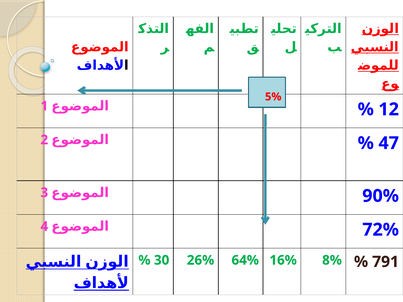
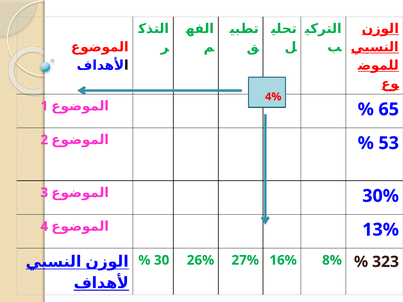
5%: 5% -> 4% (273, 97)
12: 12 -> 65 (389, 109)
47: 47 -> 53 (389, 143)
90%: 90% -> 30% (381, 196)
72%: 72% -> 13% (381, 230)
64%: 64% -> 27% (245, 260)
791: 791 -> 323 (386, 262)
